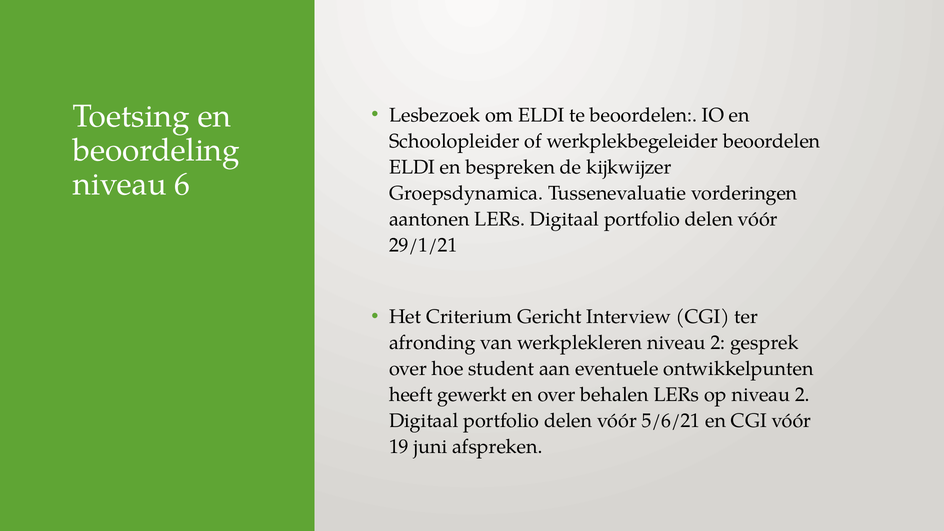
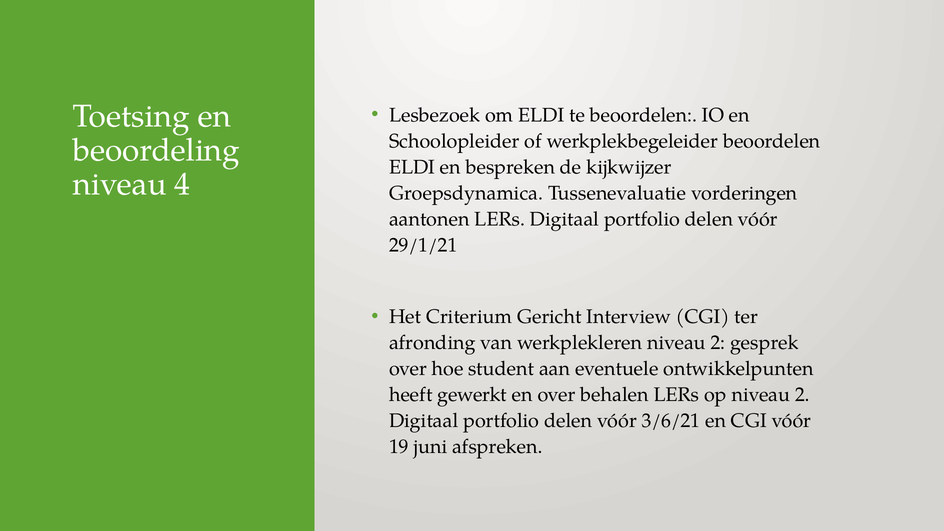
6: 6 -> 4 (182, 184)
5/6/21: 5/6/21 -> 3/6/21 (671, 421)
